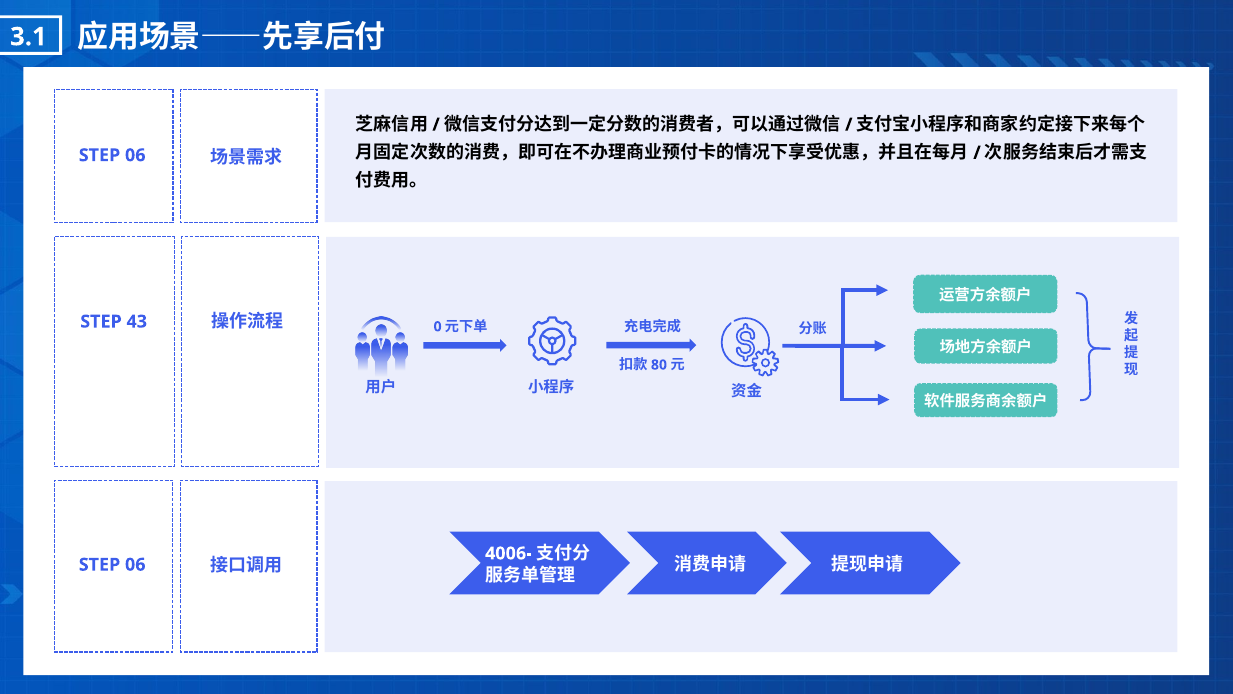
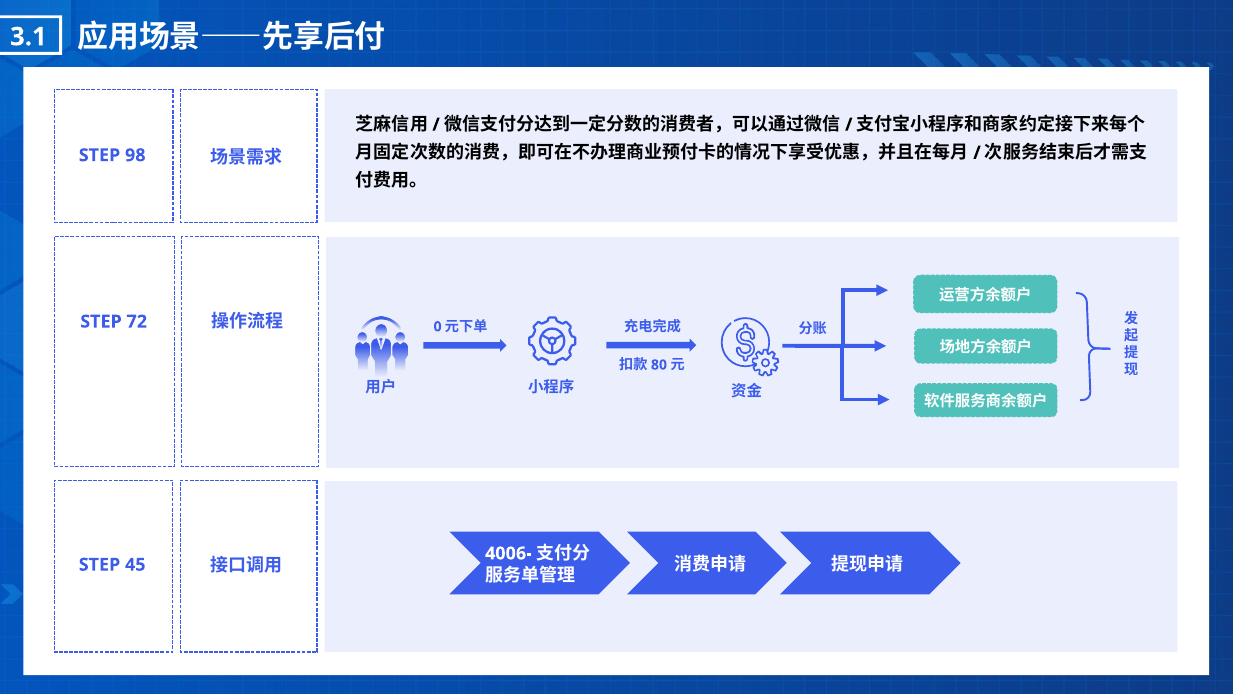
06: 06 -> 98 (135, 155)
43: 43 -> 72 (137, 321)
06: 06 -> 45 (135, 564)
